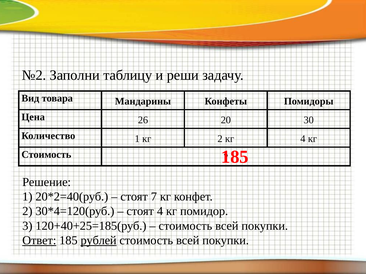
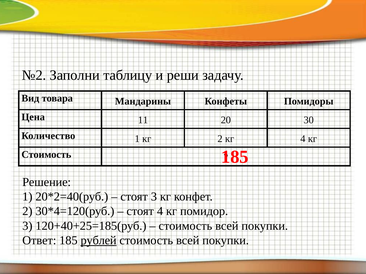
26: 26 -> 11 (143, 120)
стоят 7: 7 -> 3 (154, 197)
Ответ underline: present -> none (39, 241)
